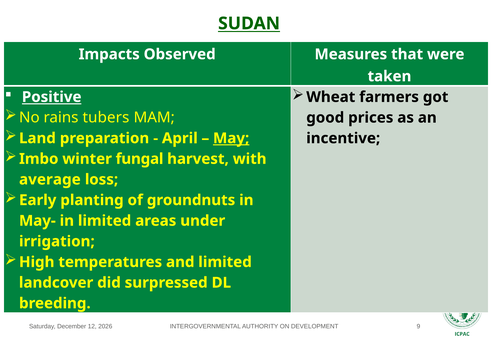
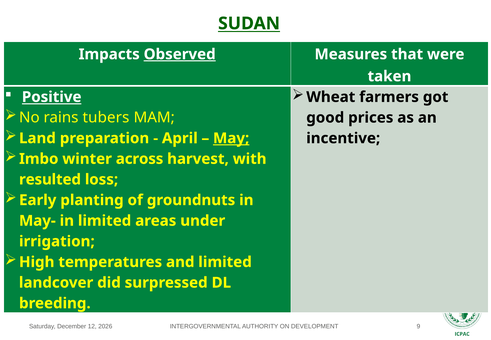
Observed underline: none -> present (180, 54)
fungal: fungal -> across (140, 159)
average: average -> resulted (50, 179)
